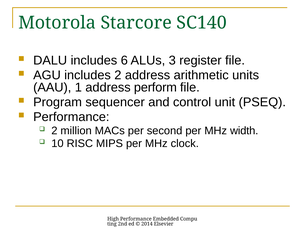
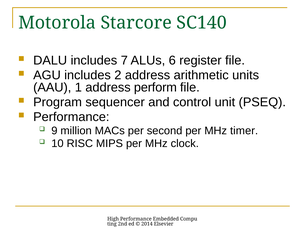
6: 6 -> 7 (124, 60)
3: 3 -> 6 (172, 60)
2: 2 -> 9 (54, 131)
width: width -> timer (244, 131)
